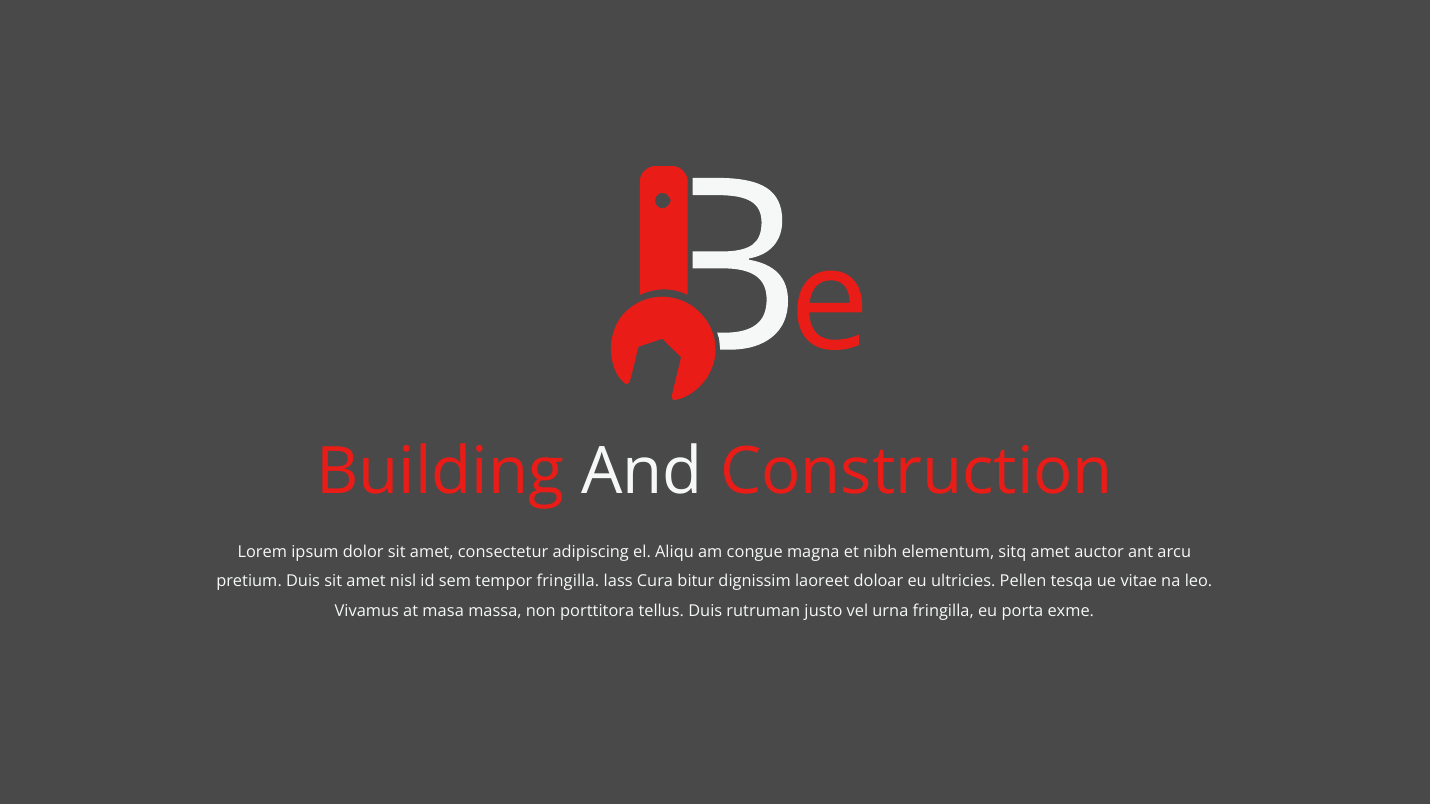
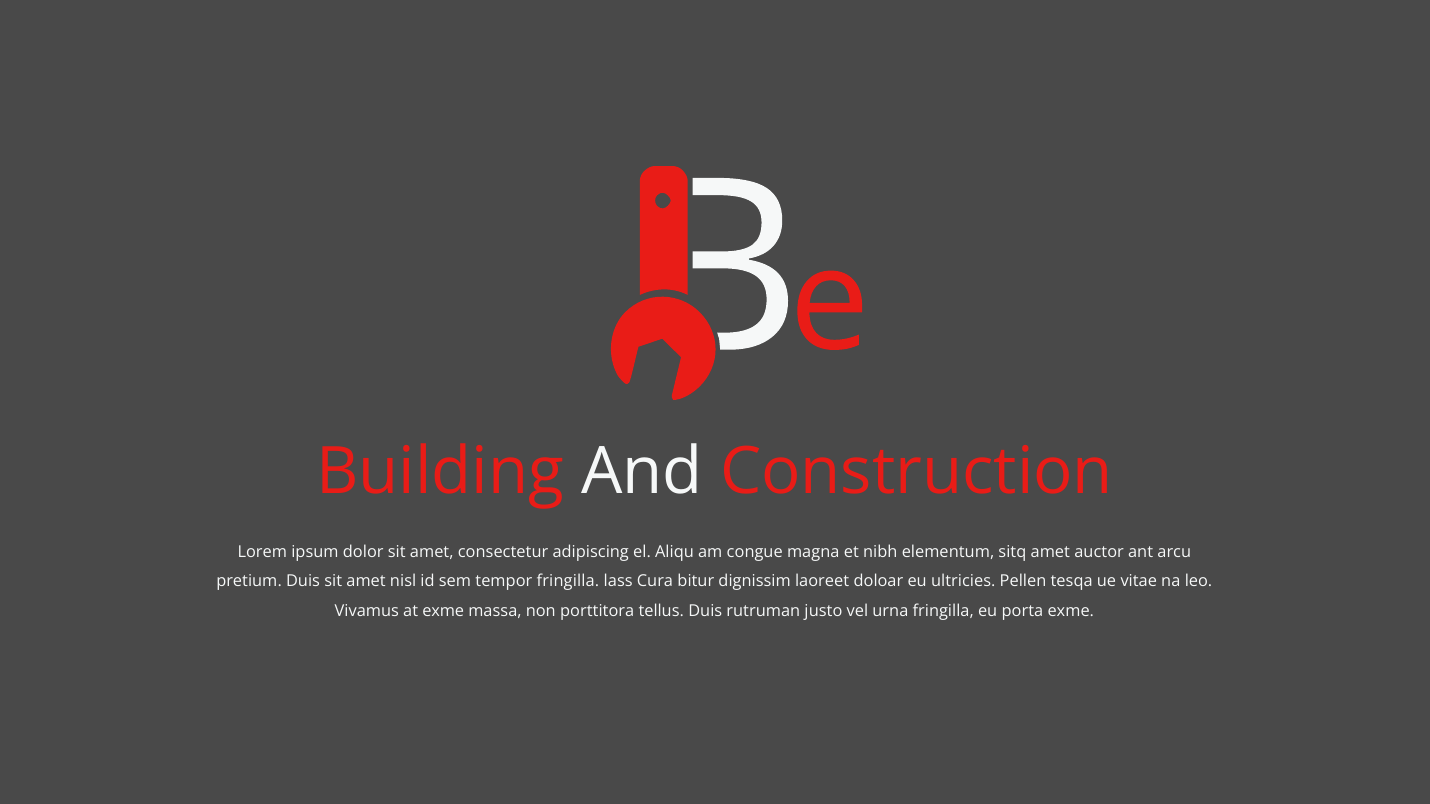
at masa: masa -> exme (443, 611)
